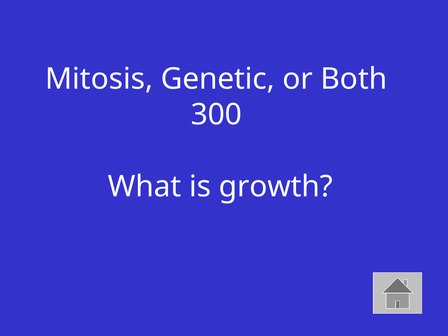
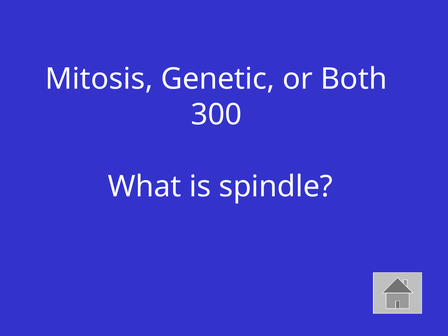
growth: growth -> spindle (276, 186)
